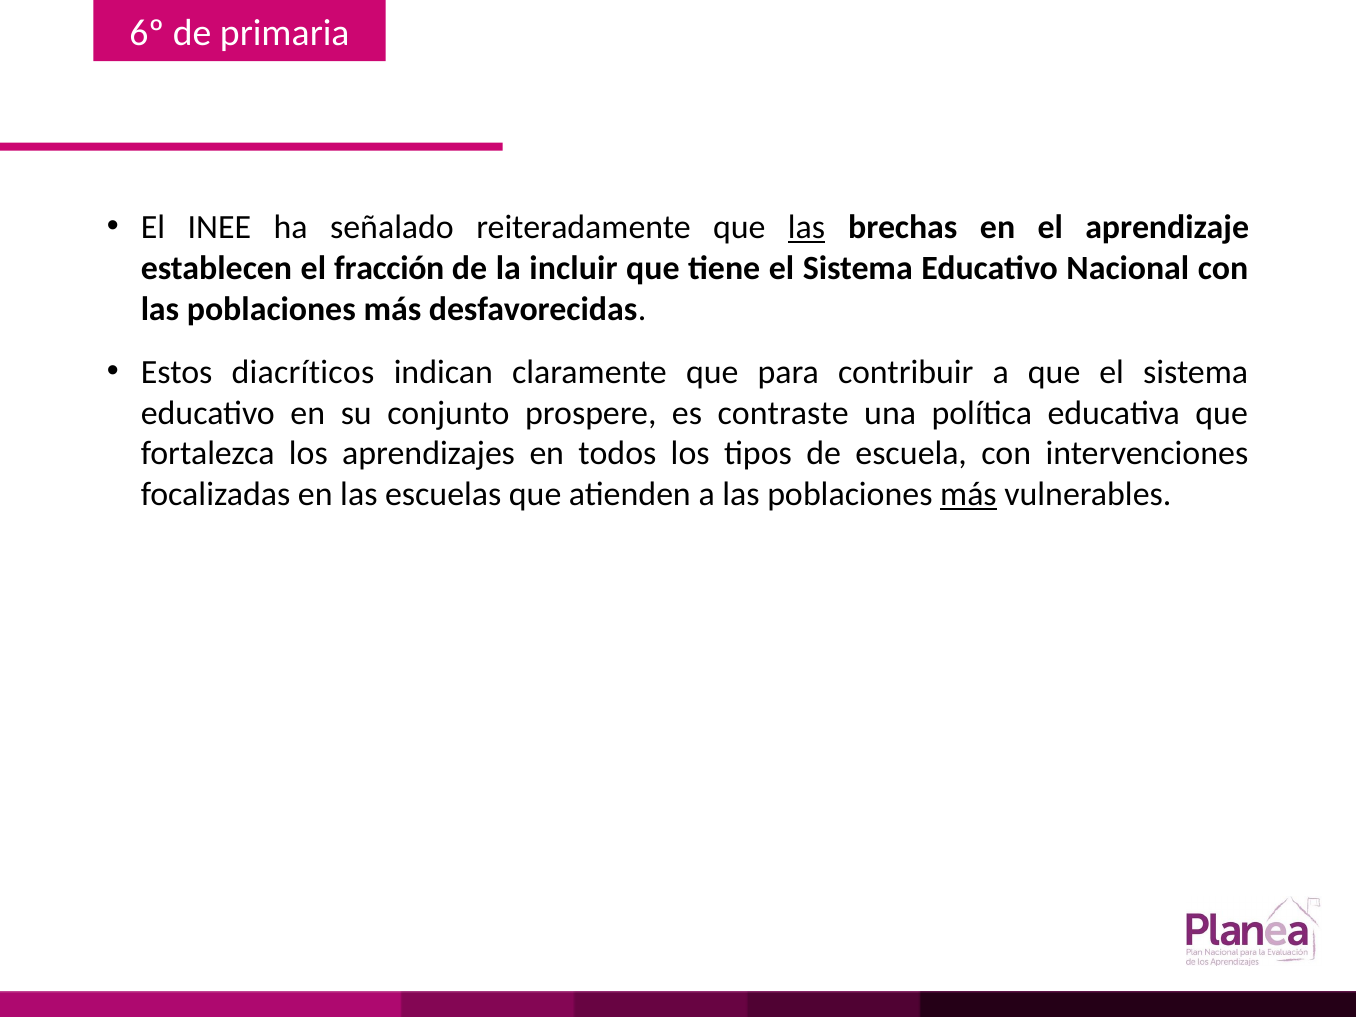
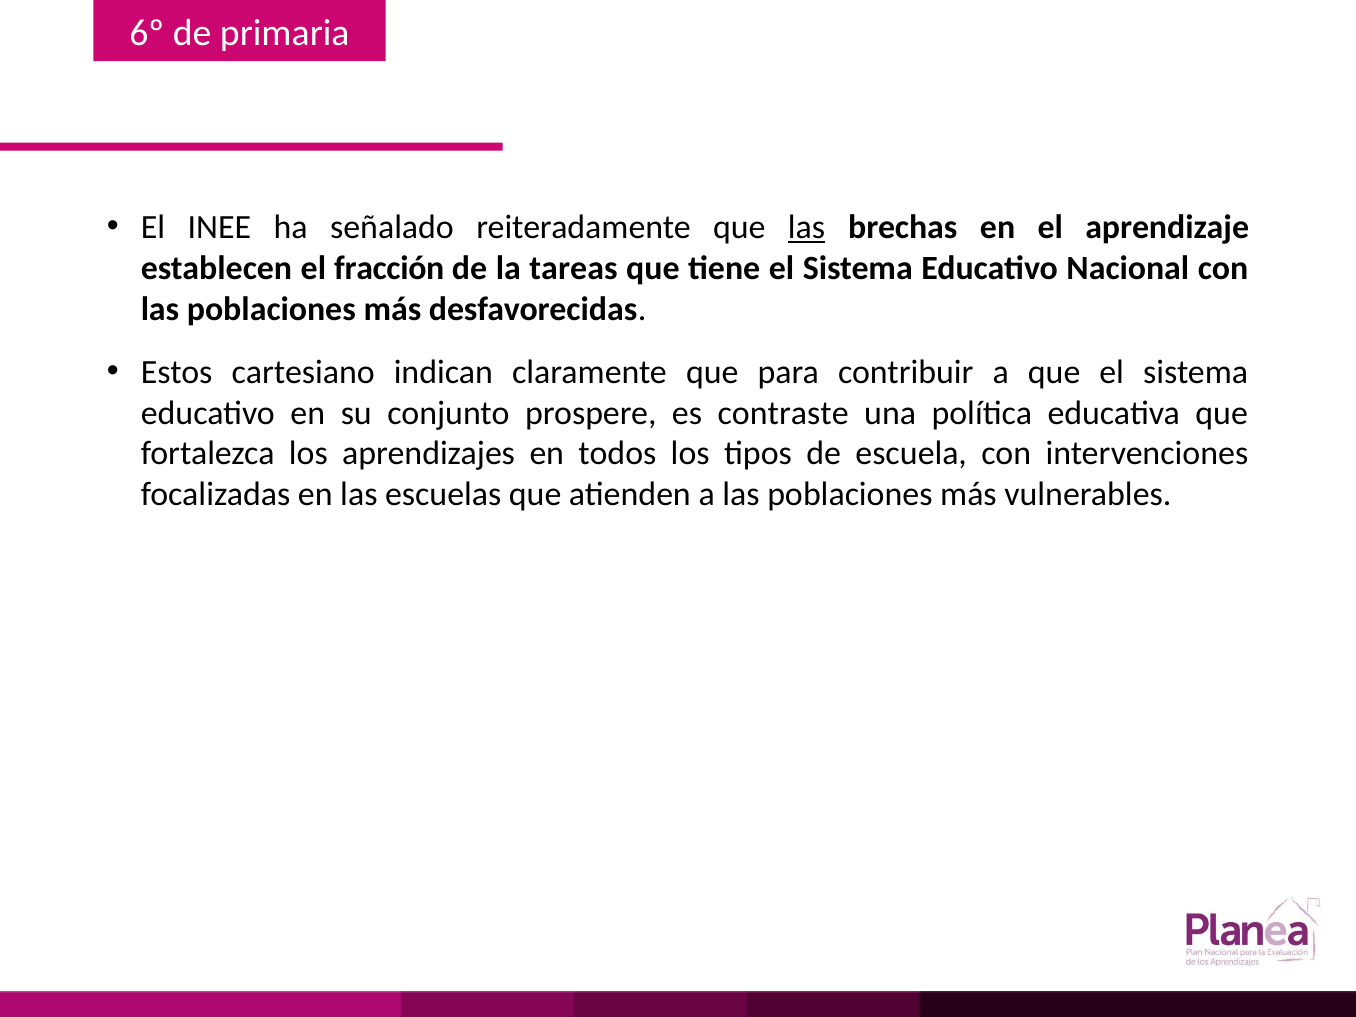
incluir: incluir -> tareas (573, 268)
diacríticos: diacríticos -> cartesiano (303, 372)
más underline: present -> none (968, 494)
